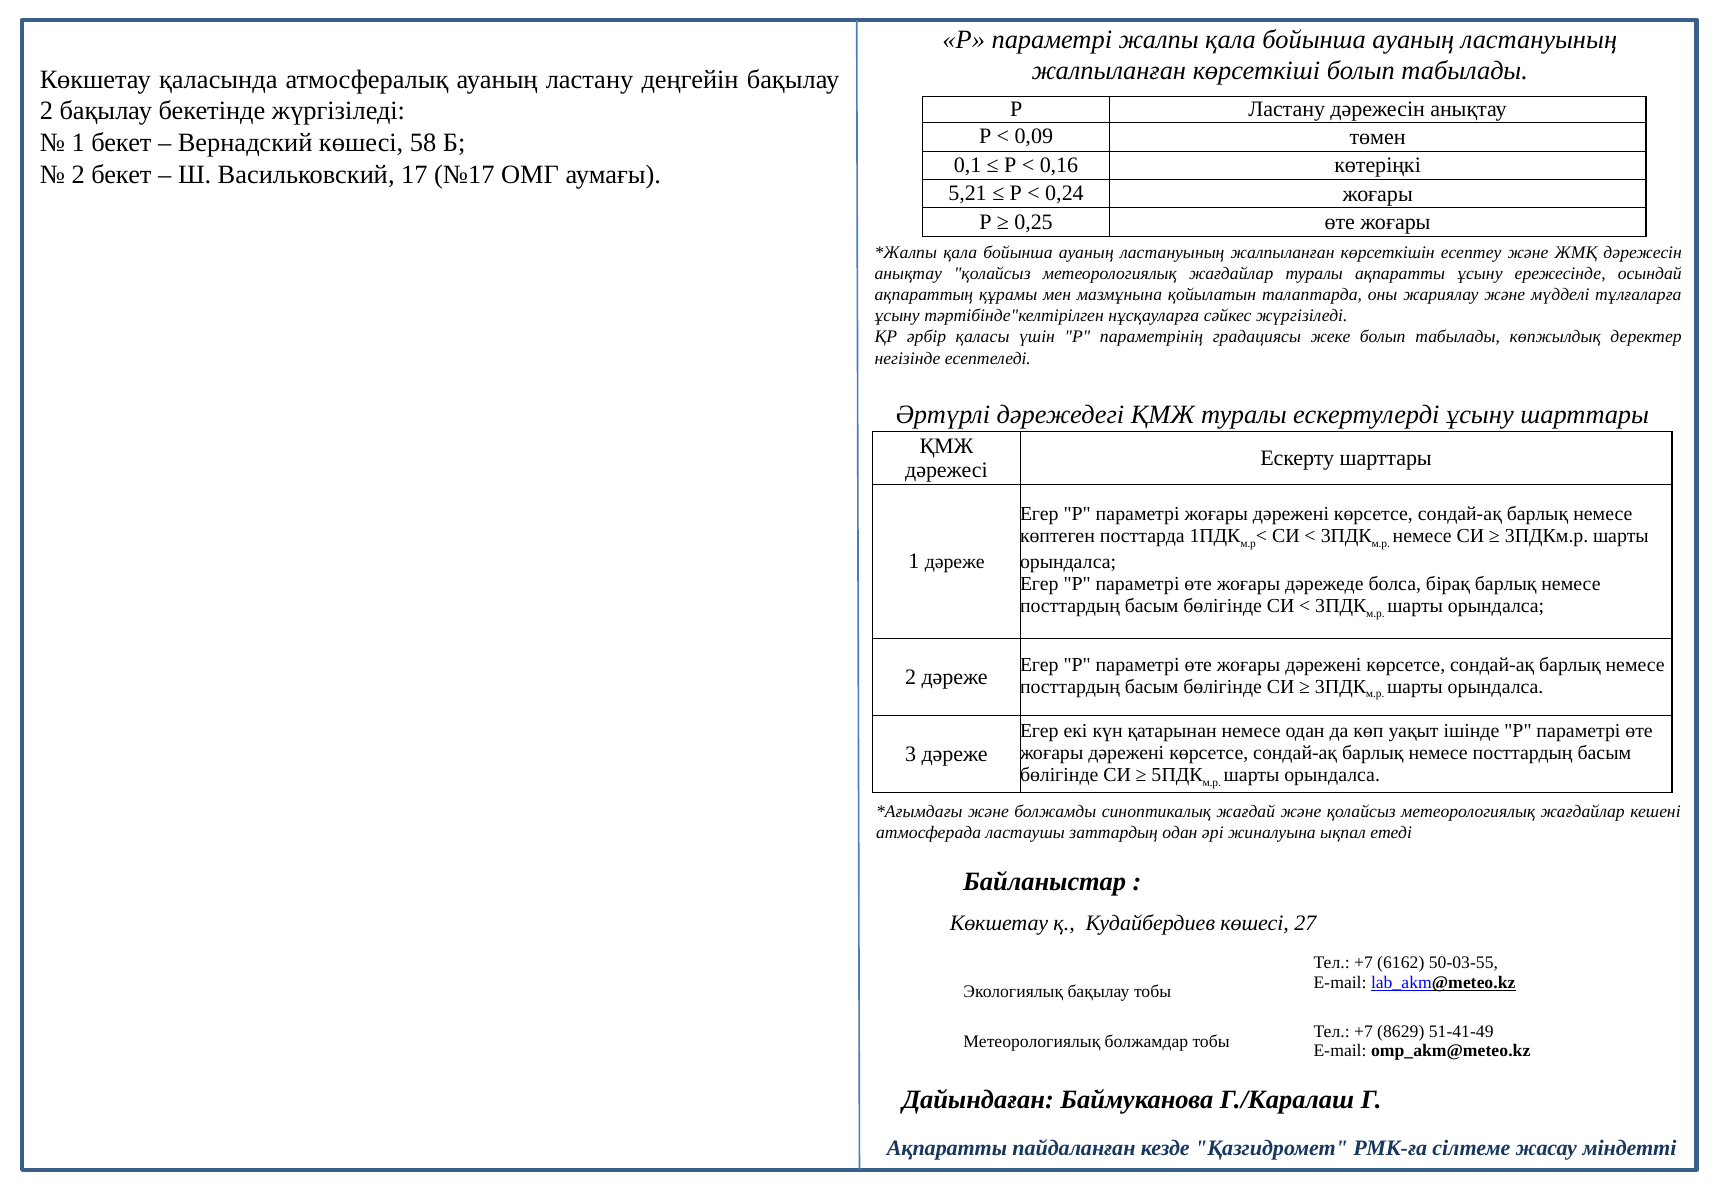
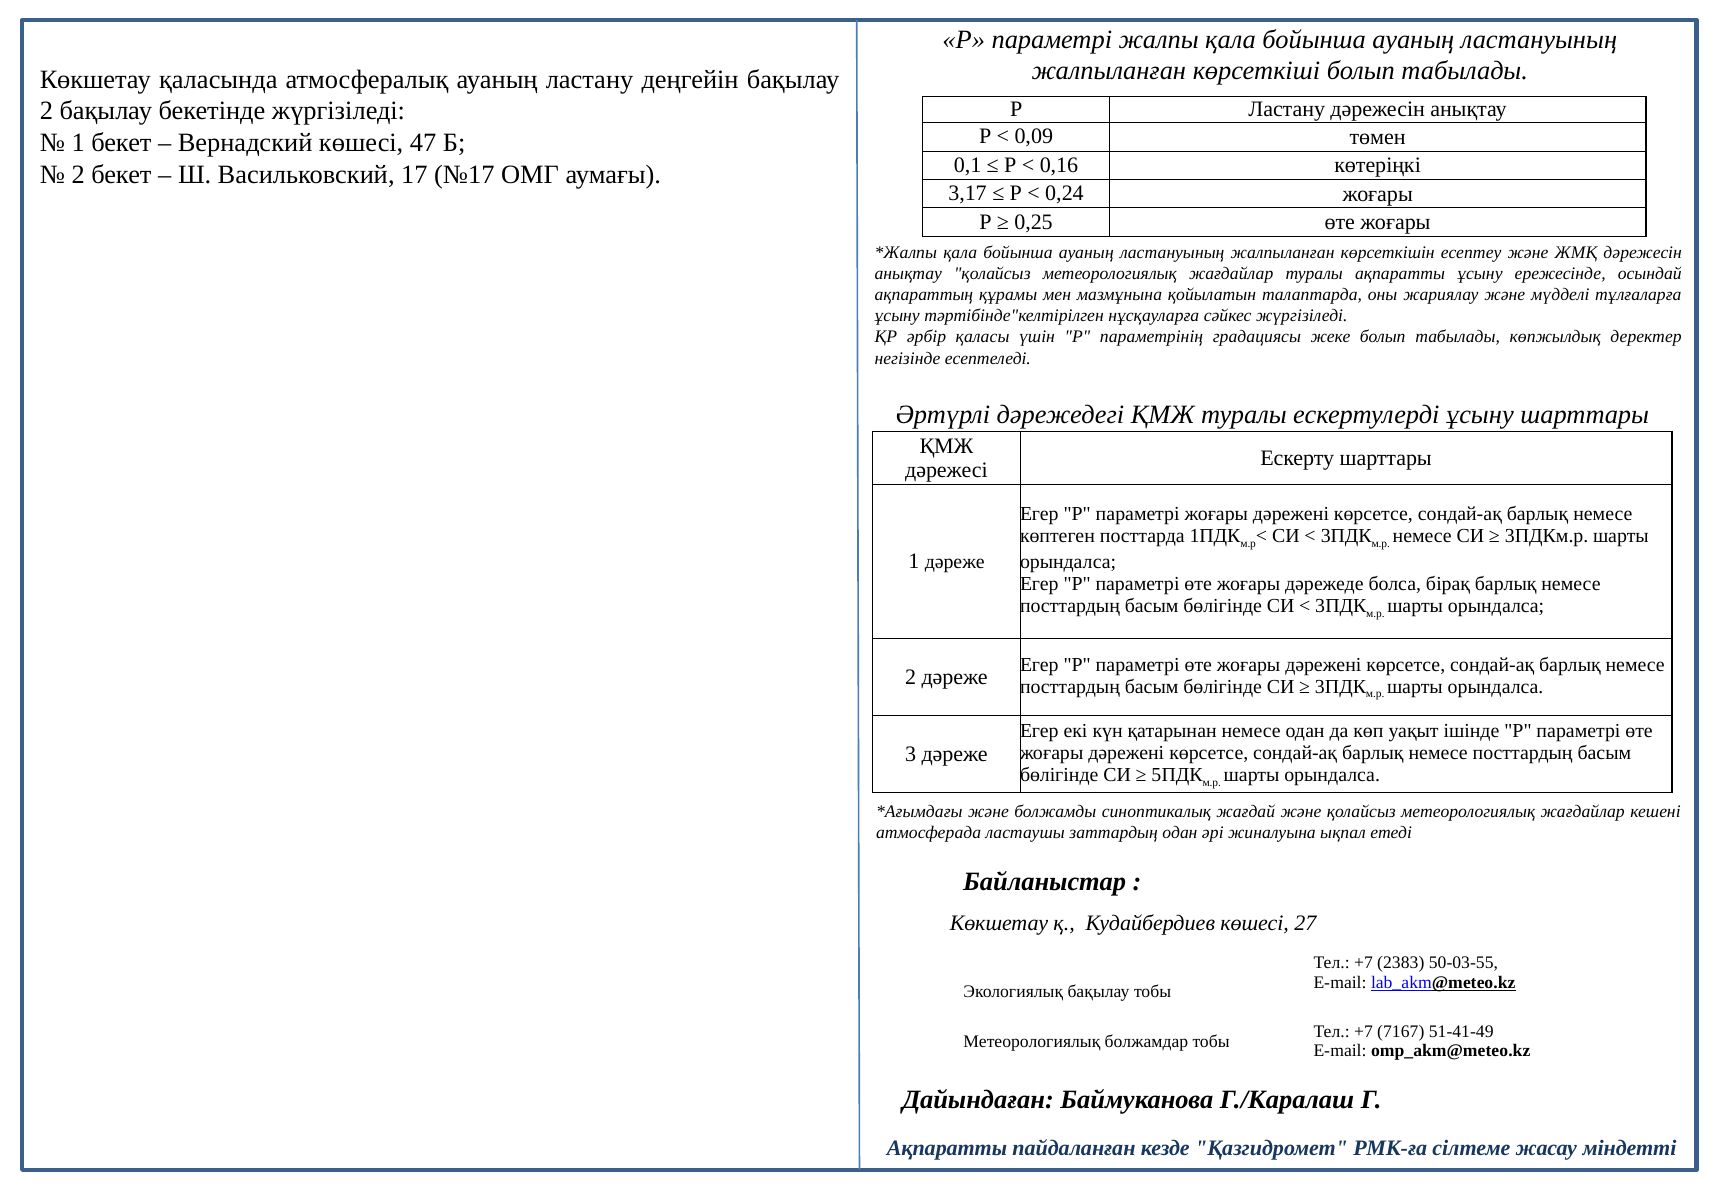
58: 58 -> 47 (423, 143)
5,21: 5,21 -> 3,17 (968, 193)
6162: 6162 -> 2383 (1401, 963)
8629: 8629 -> 7167 (1401, 1032)
